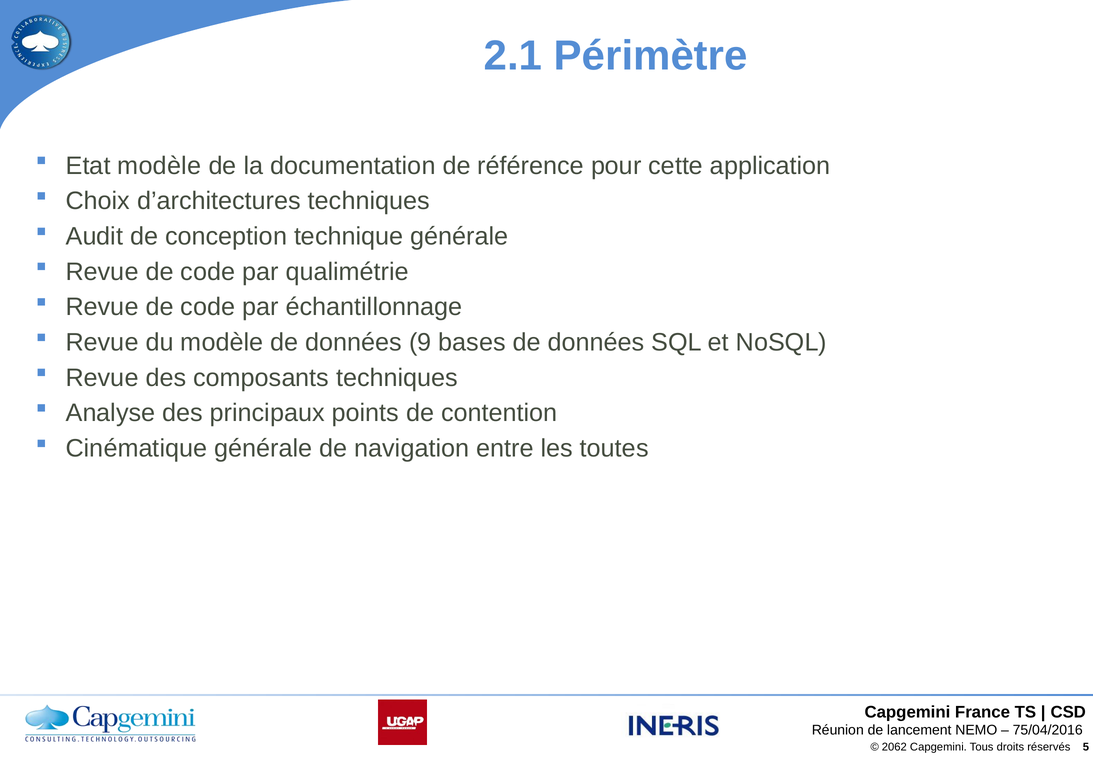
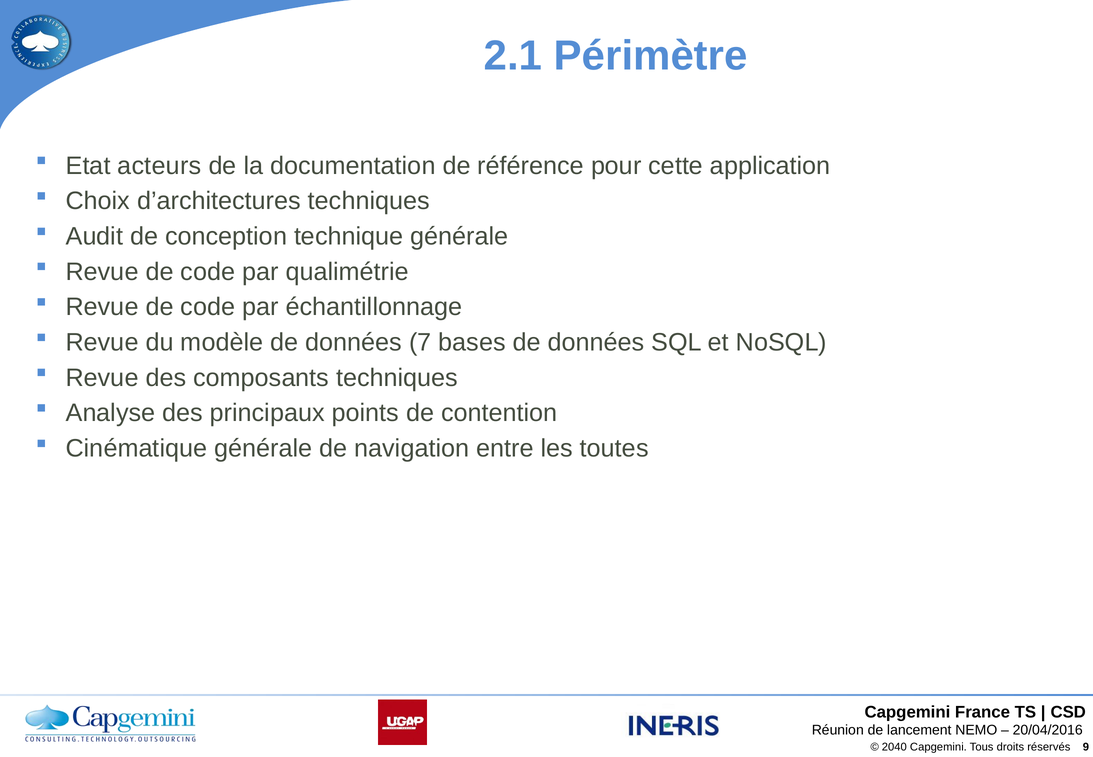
Etat modèle: modèle -> acteurs (159, 166)
9: 9 -> 7 (420, 342)
75/04/2016: 75/04/2016 -> 20/04/2016 (1048, 730)
2062: 2062 -> 2040 (894, 747)
5: 5 -> 9 (1086, 747)
